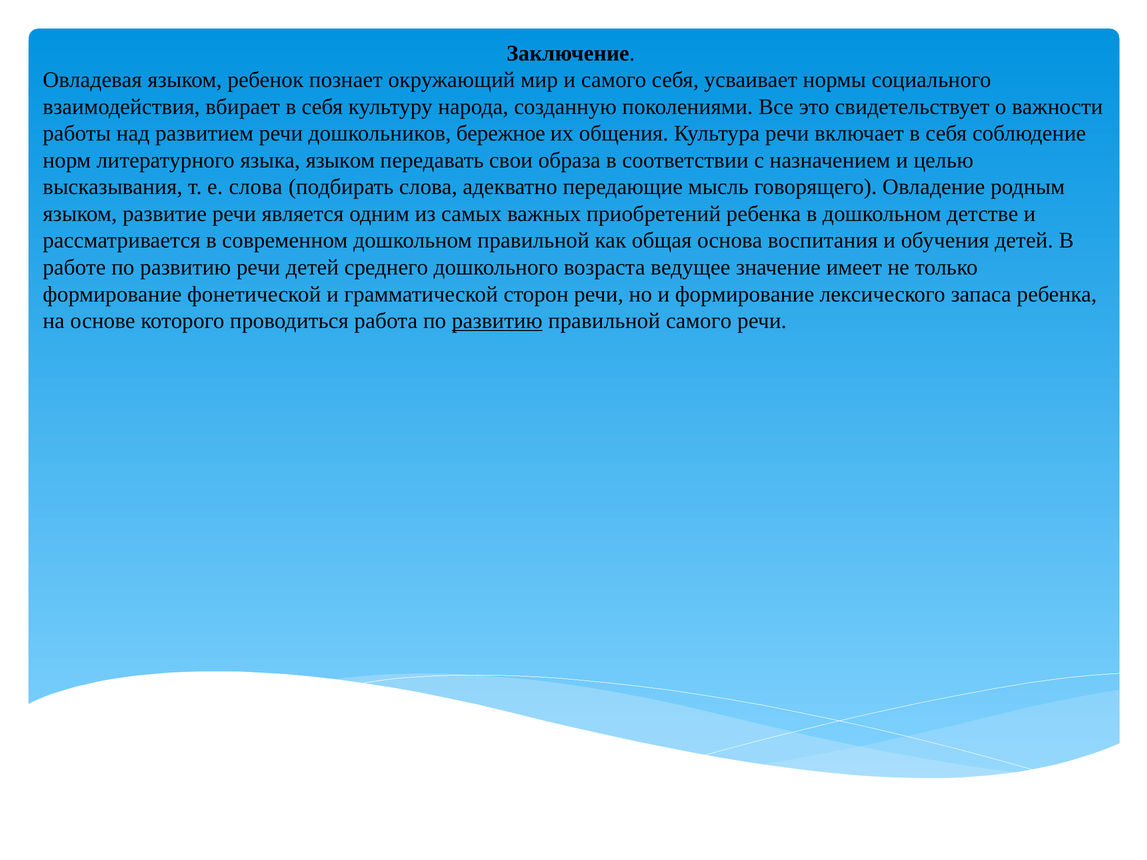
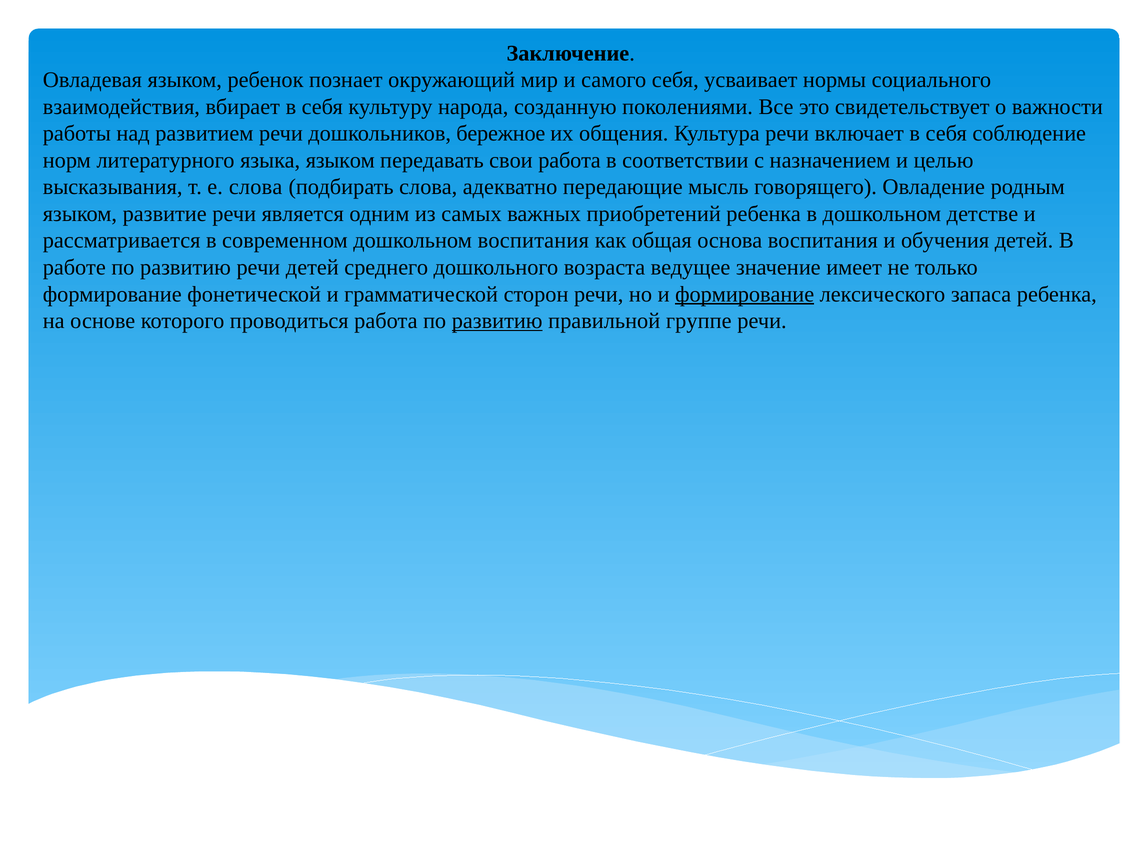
свои образа: образа -> работа (569, 160)
дошкольном правильной: правильной -> воспитания (533, 241)
формирование underline: none -> present (745, 294)
правильной самого: самого -> группе (699, 321)
